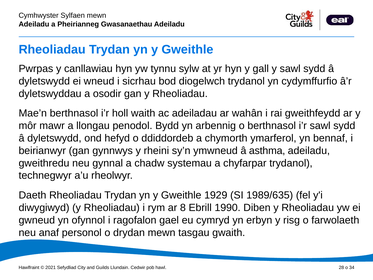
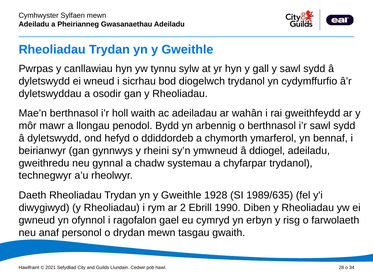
asthma: asthma -> ddiogel (267, 151)
1929: 1929 -> 1928 (216, 195)
8: 8 -> 2 (183, 208)
